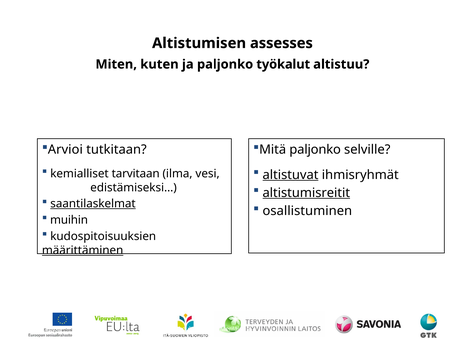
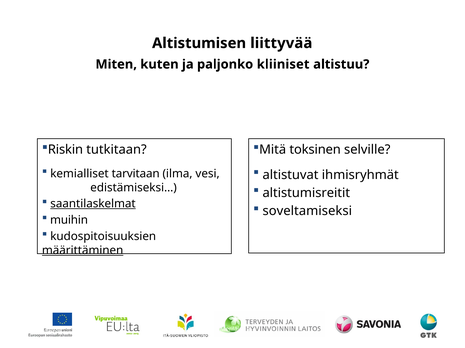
assesses: assesses -> liittyvää (281, 43)
työkalut: työkalut -> kliiniset (283, 64)
Arvioi: Arvioi -> Riskin (65, 150)
Mitä paljonko: paljonko -> toksinen (315, 150)
altistuvat underline: present -> none (290, 175)
altistumisreitit underline: present -> none (306, 193)
osallistuminen: osallistuminen -> soveltamiseksi (307, 211)
